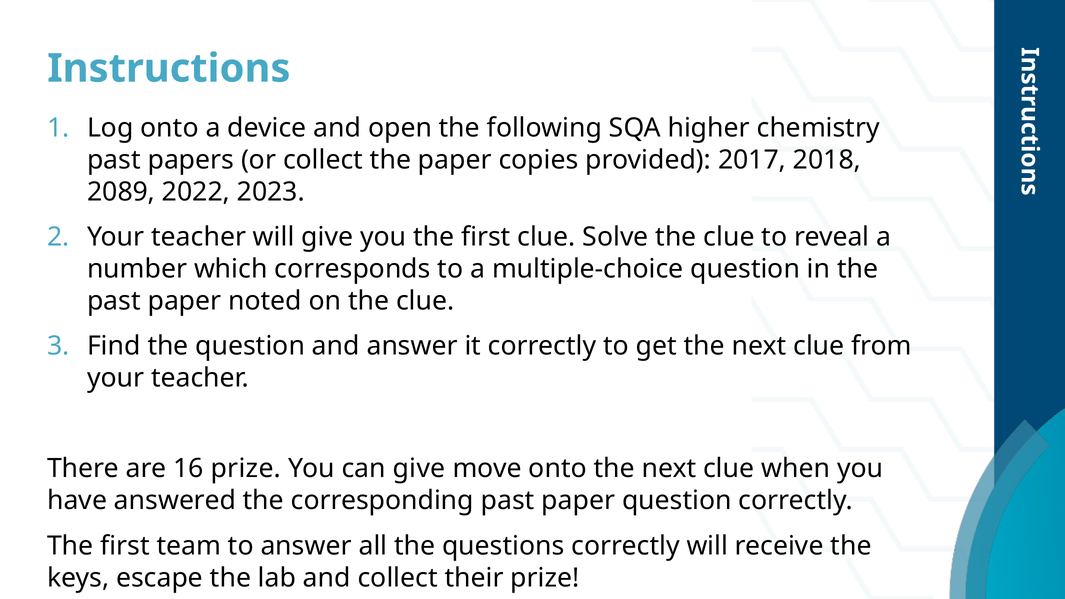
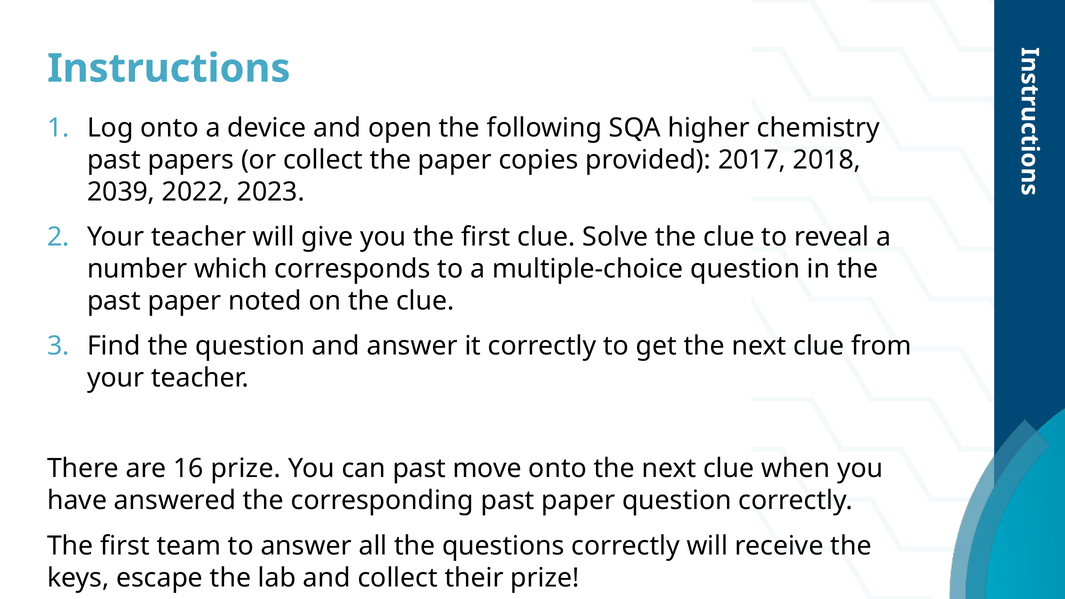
2089: 2089 -> 2039 (121, 192)
can give: give -> past (419, 469)
